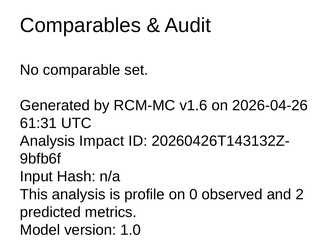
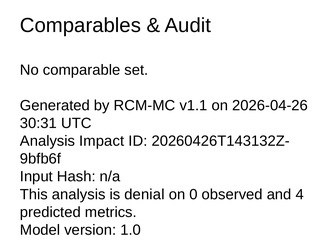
v1.6: v1.6 -> v1.1 (193, 105)
61:31: 61:31 -> 30:31 (38, 123)
profile: profile -> denial (144, 194)
2: 2 -> 4 (300, 194)
